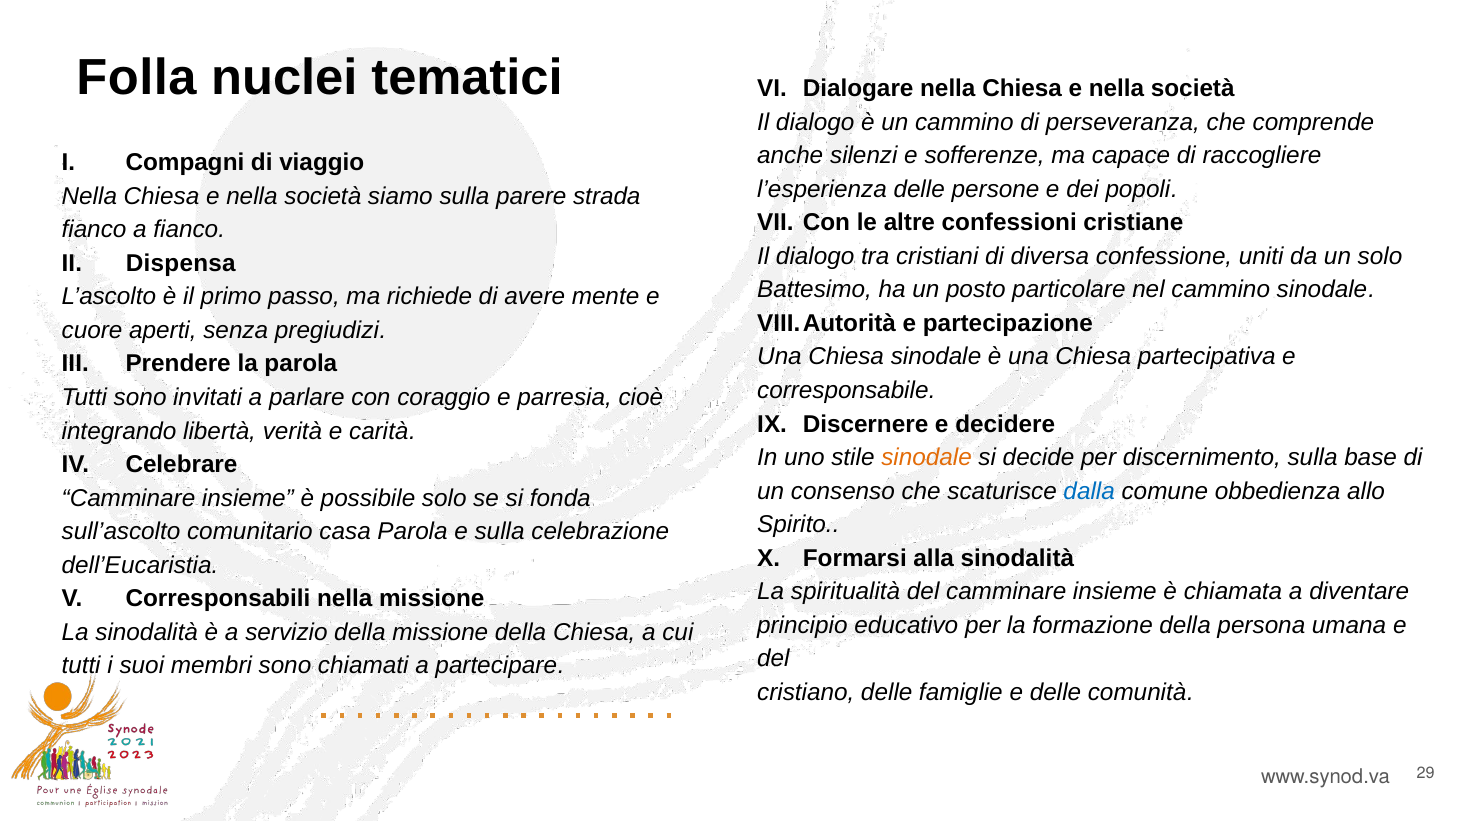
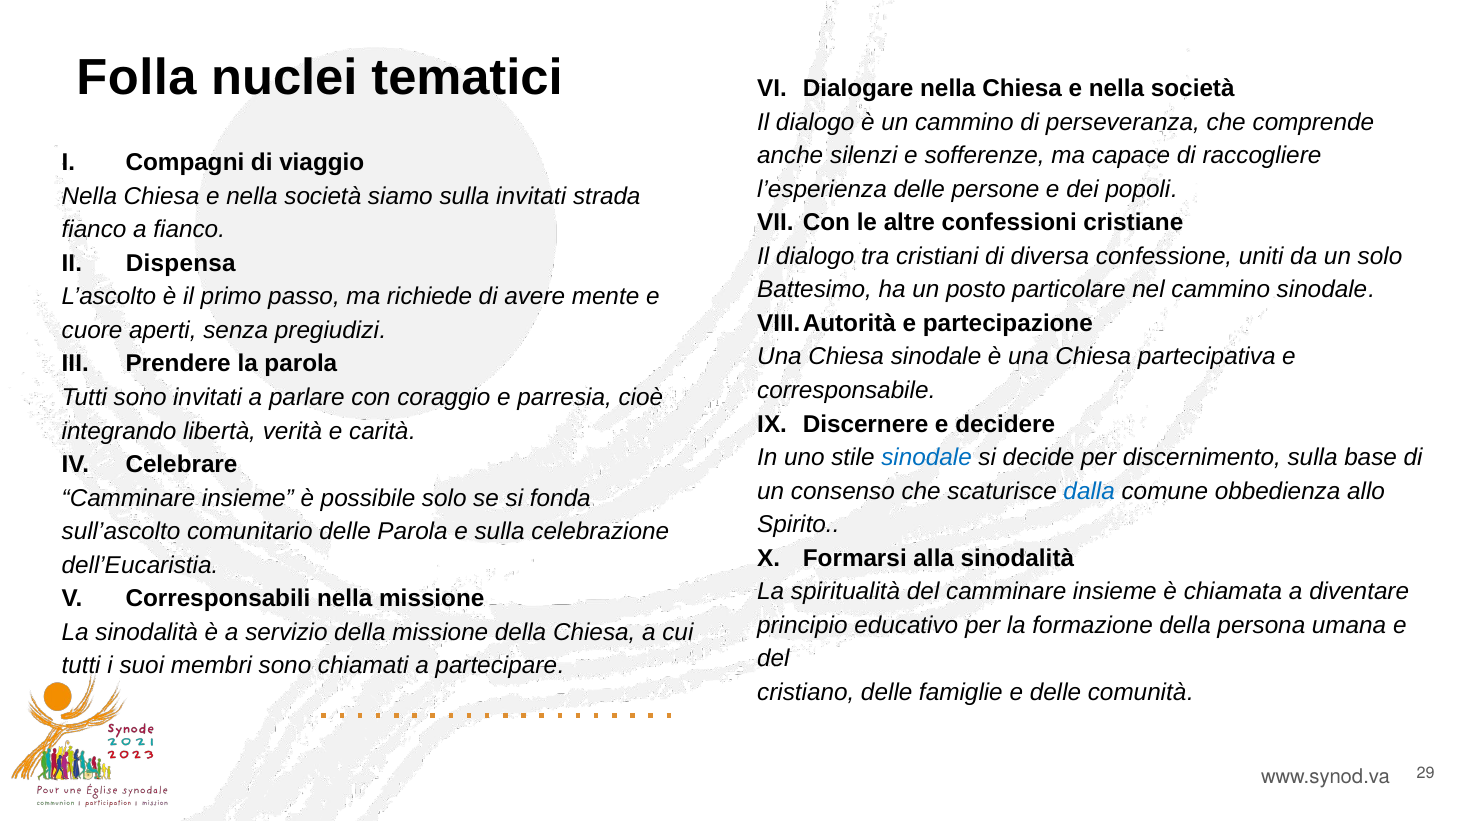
sulla parere: parere -> invitati (531, 196)
sinodale colour: orange -> blue (927, 458)
comunitario casa: casa -> delle (345, 532)
